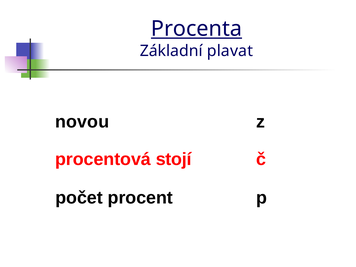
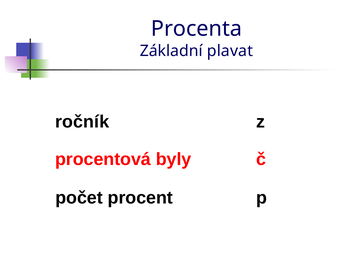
Procenta underline: present -> none (196, 29)
novou: novou -> ročník (82, 122)
stojí: stojí -> byly (174, 159)
